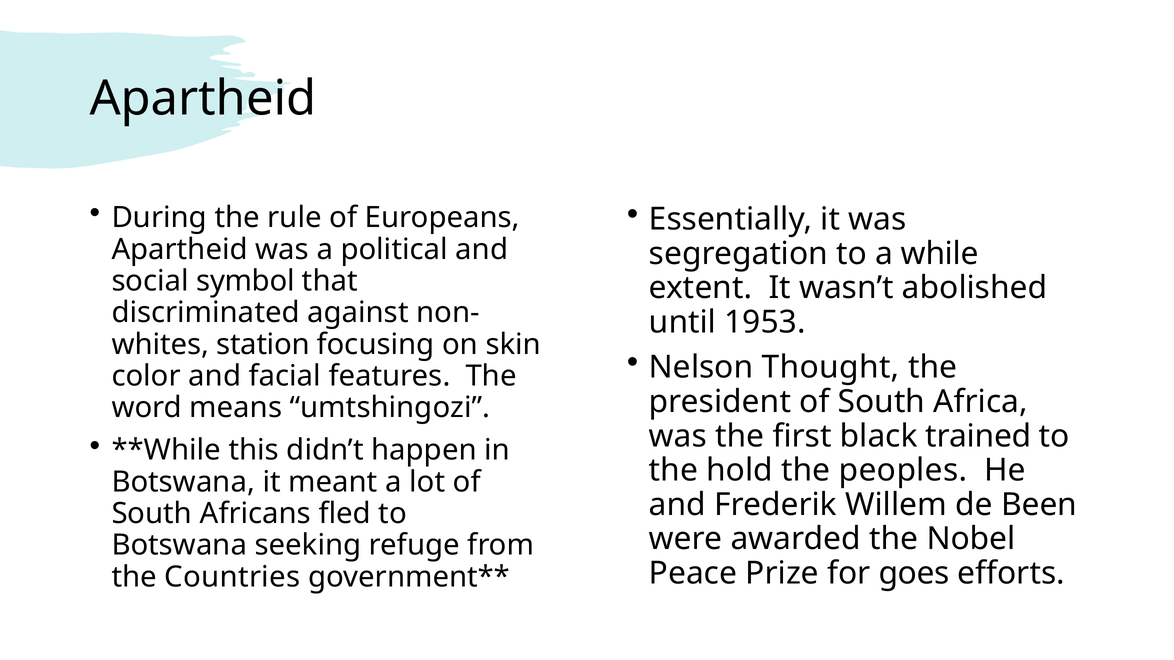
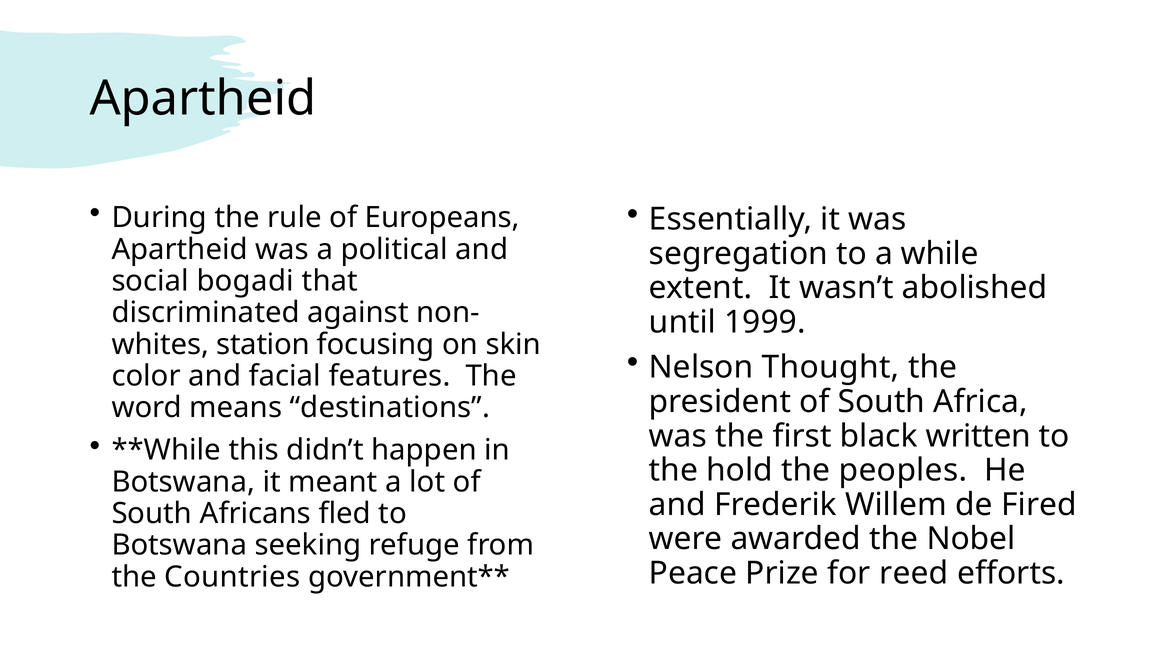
symbol: symbol -> bogadi (245, 281)
1953: 1953 -> 1999 (765, 322)
umtshingozi: umtshingozi -> destinations (390, 408)
trained: trained -> written (978, 436)
Been: Been -> Fired (1039, 505)
goes: goes -> reed (914, 574)
